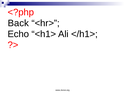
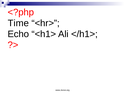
Back: Back -> Time (18, 23)
